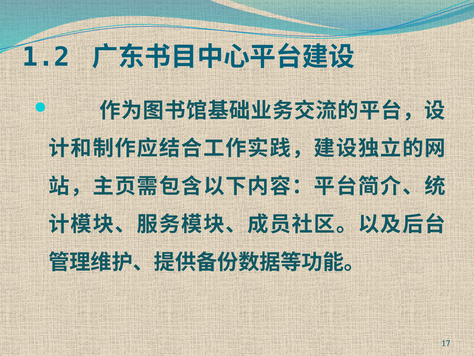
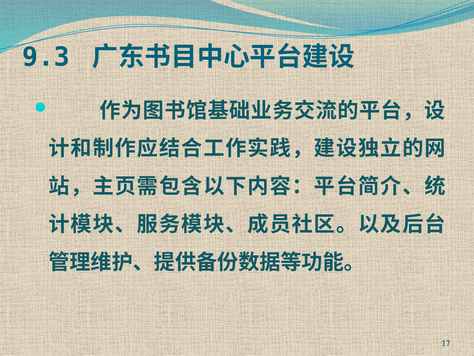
1.2: 1.2 -> 9.3 (46, 57)
